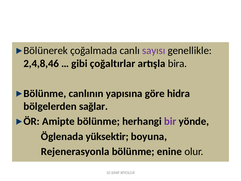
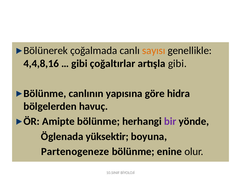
sayısı colour: purple -> orange (154, 51)
2,4,8,46: 2,4,8,46 -> 4,4,8,16 (41, 63)
artışla bira: bira -> gibi (177, 63)
sağlar: sağlar -> havuç (93, 106)
Rejenerasyonla: Rejenerasyonla -> Partenogeneze (75, 151)
